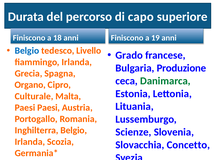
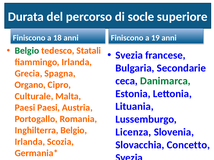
capo: capo -> socle (141, 17)
Belgio colour: blue -> green (27, 51)
Livello: Livello -> Statali (89, 51)
Grado: Grado -> Svezia (129, 55)
Produzione: Produzione -> Secondarie (181, 68)
Scienze: Scienze -> Licenza (133, 132)
